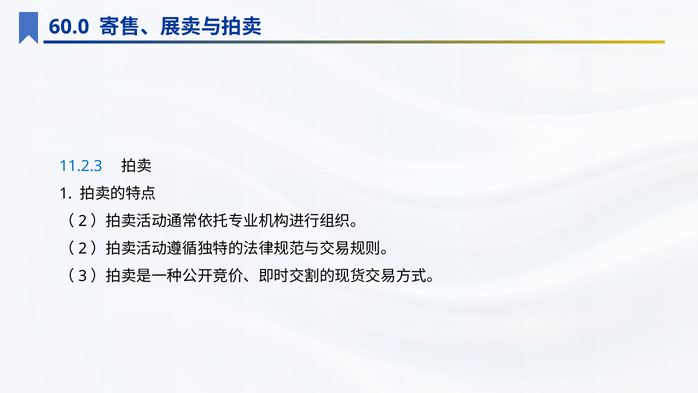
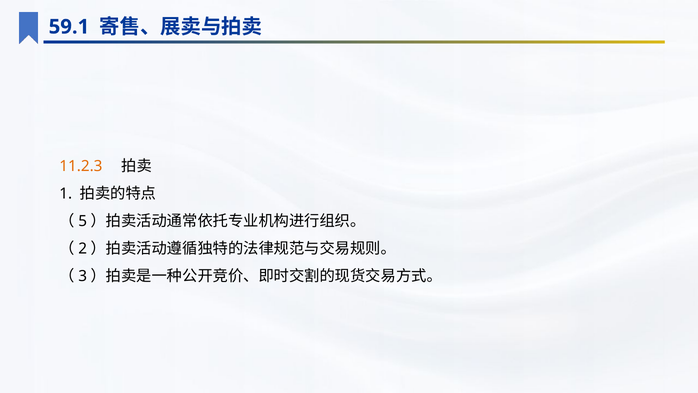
60.0: 60.0 -> 59.1 (69, 27)
11.2.3 colour: blue -> orange (81, 166)
2: 2 -> 5 (83, 221)
